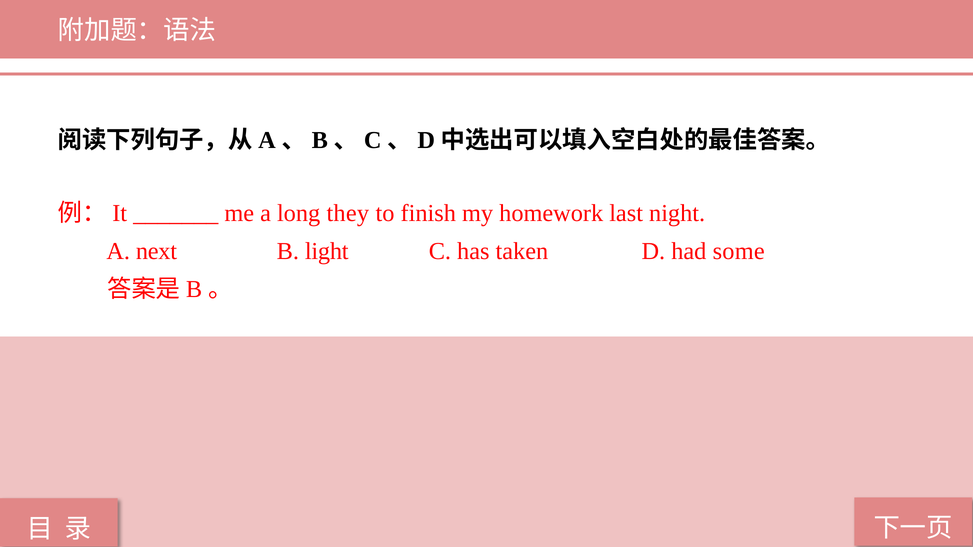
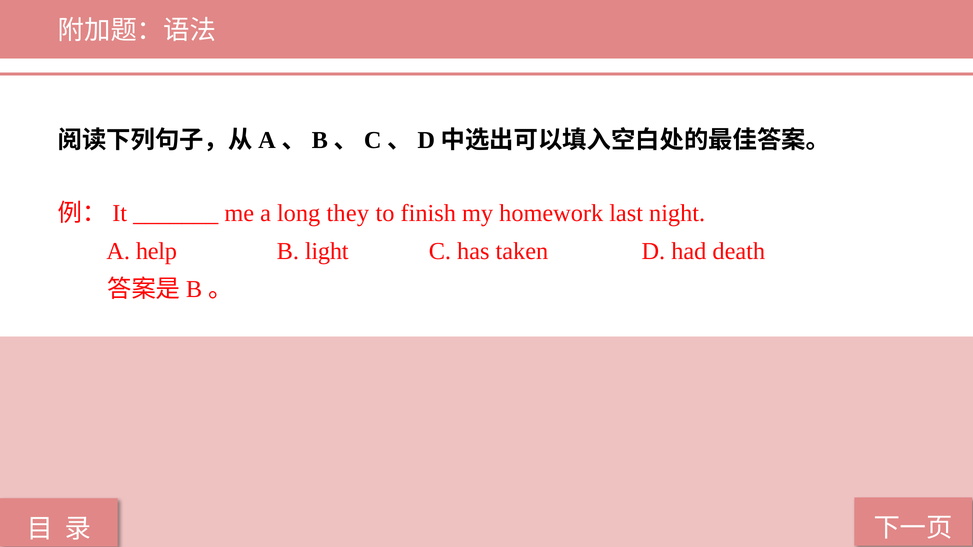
next: next -> help (156, 251)
some: some -> death (739, 251)
